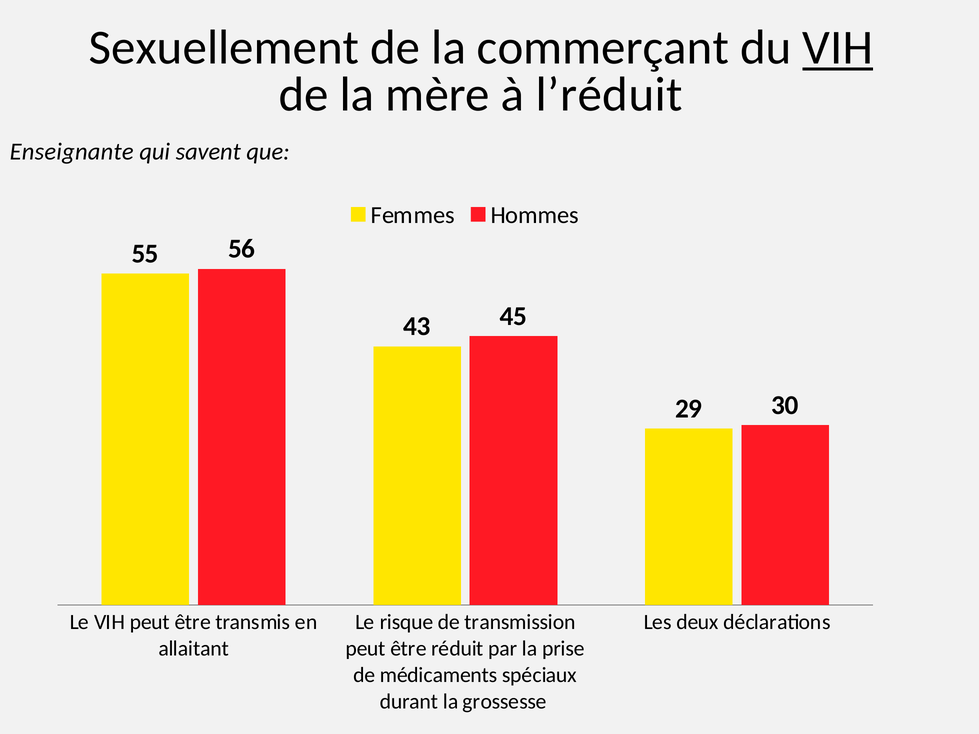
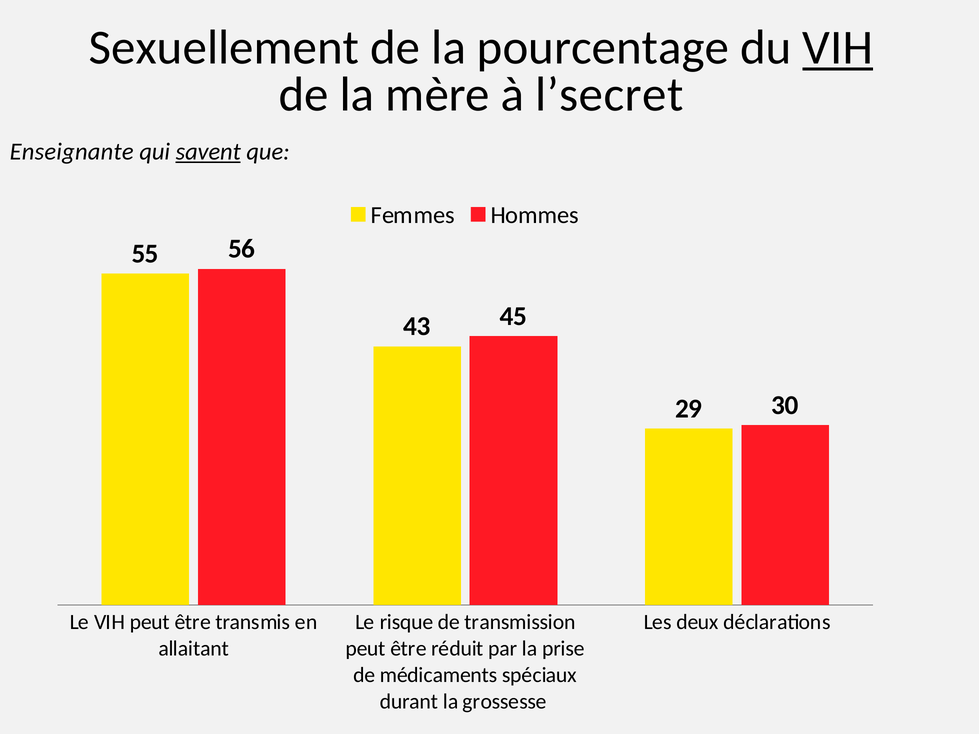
commerçant: commerçant -> pourcentage (603, 48)
l’réduit: l’réduit -> l’secret (609, 95)
savent underline: none -> present (208, 152)
